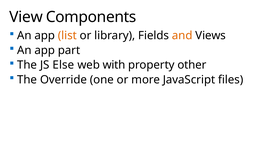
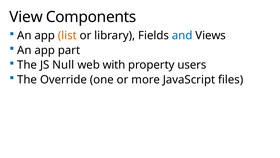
and colour: orange -> blue (182, 35)
Else: Else -> Null (63, 65)
other: other -> users (192, 65)
